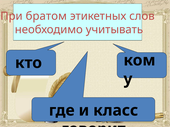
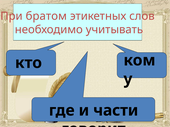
класс: класс -> части (116, 111)
